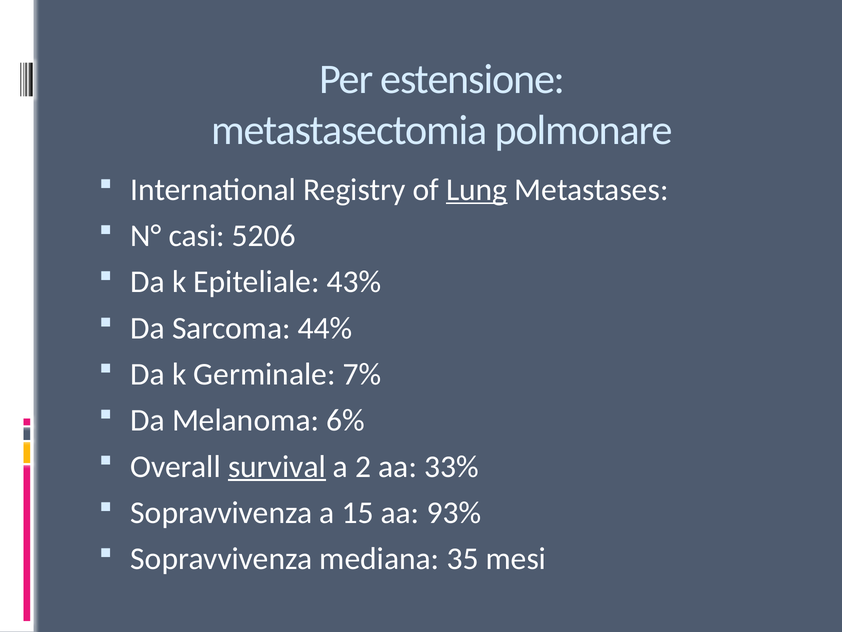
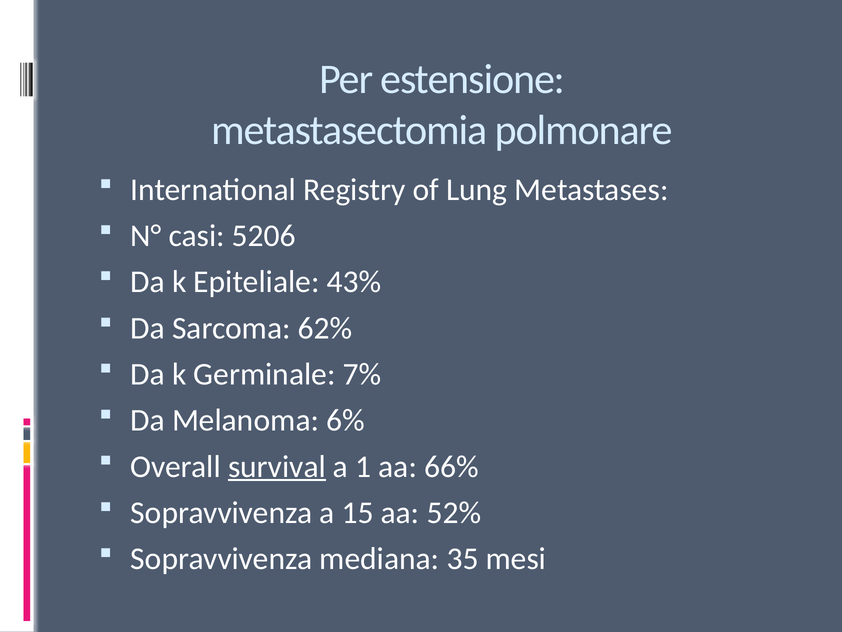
Lung underline: present -> none (477, 190)
44%: 44% -> 62% (325, 328)
2: 2 -> 1 (363, 466)
33%: 33% -> 66% (451, 466)
93%: 93% -> 52% (454, 512)
